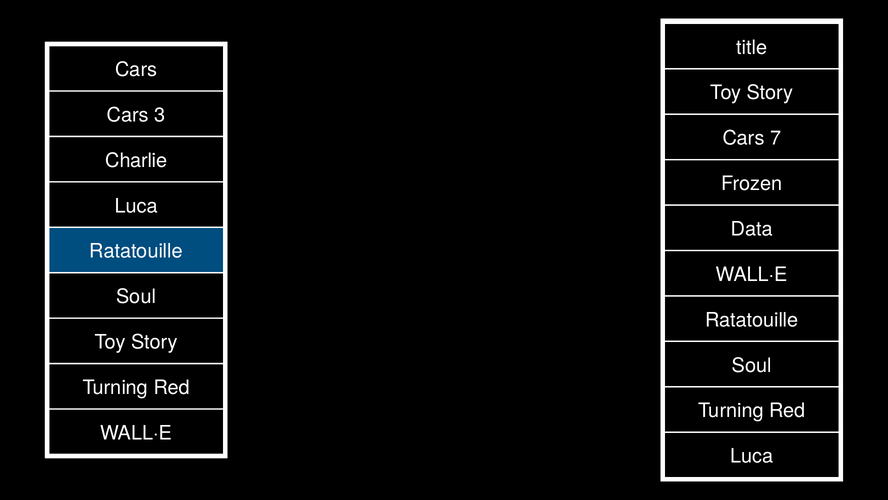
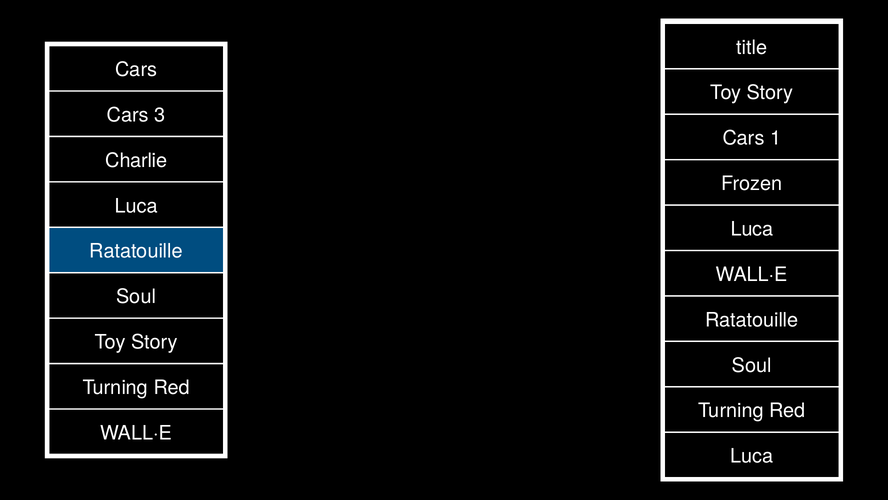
7: 7 -> 1 (776, 138)
Data: Data -> Luca (752, 229)
